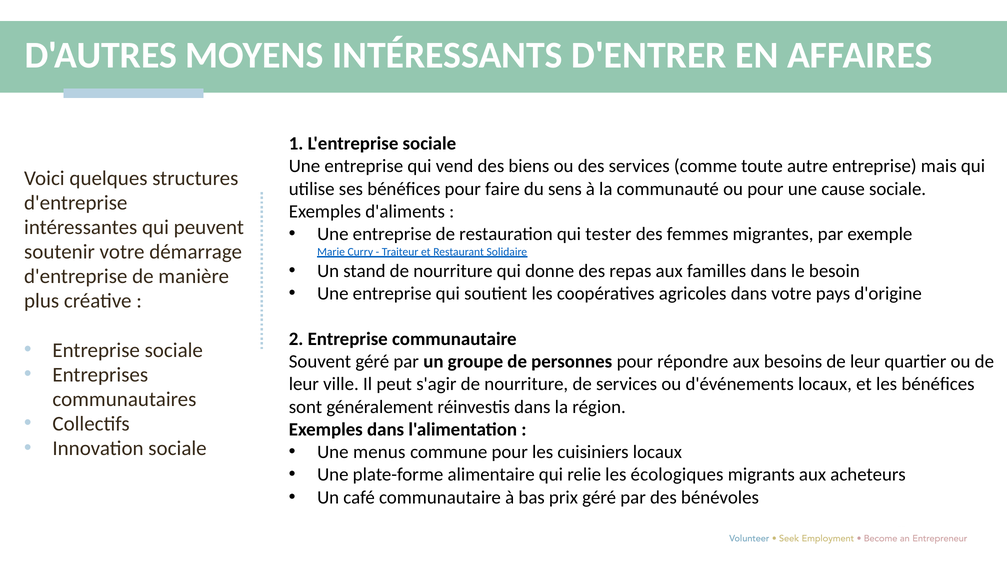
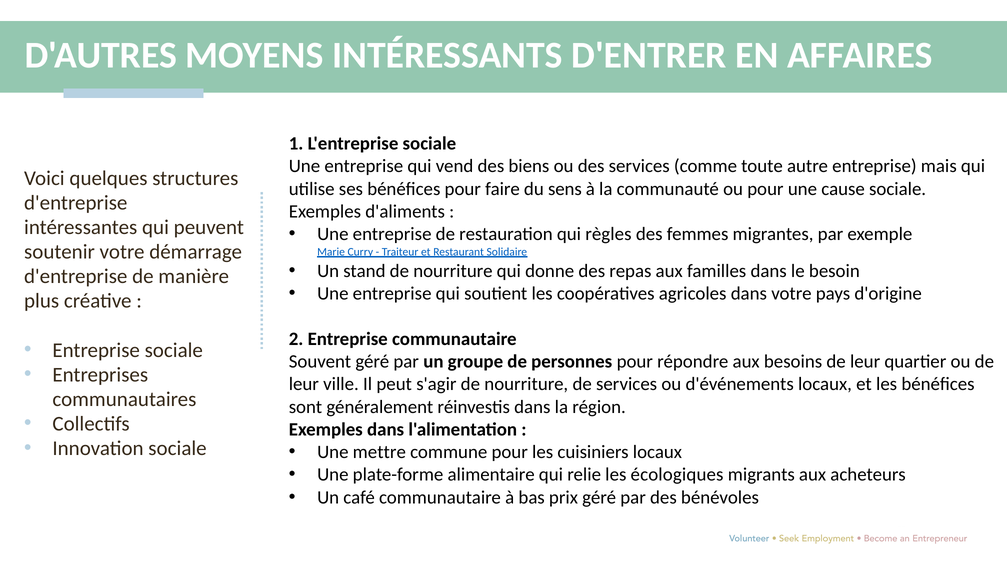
tester: tester -> règles (608, 234)
menus: menus -> mettre (379, 452)
